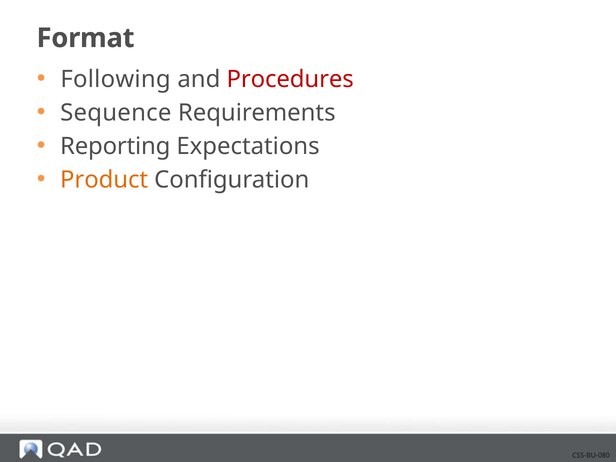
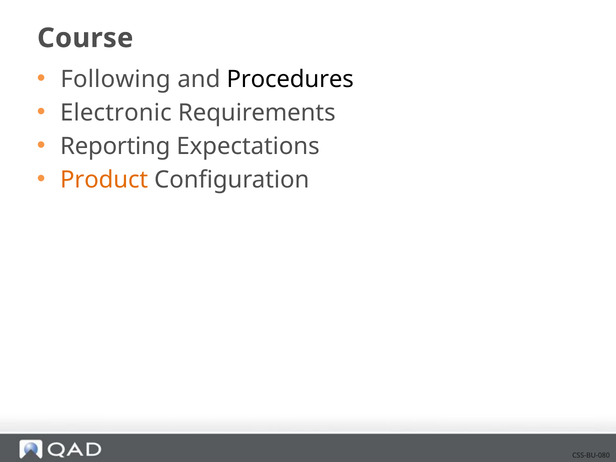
Format: Format -> Course (85, 38)
Procedures colour: red -> black (290, 79)
Sequence: Sequence -> Electronic (116, 113)
